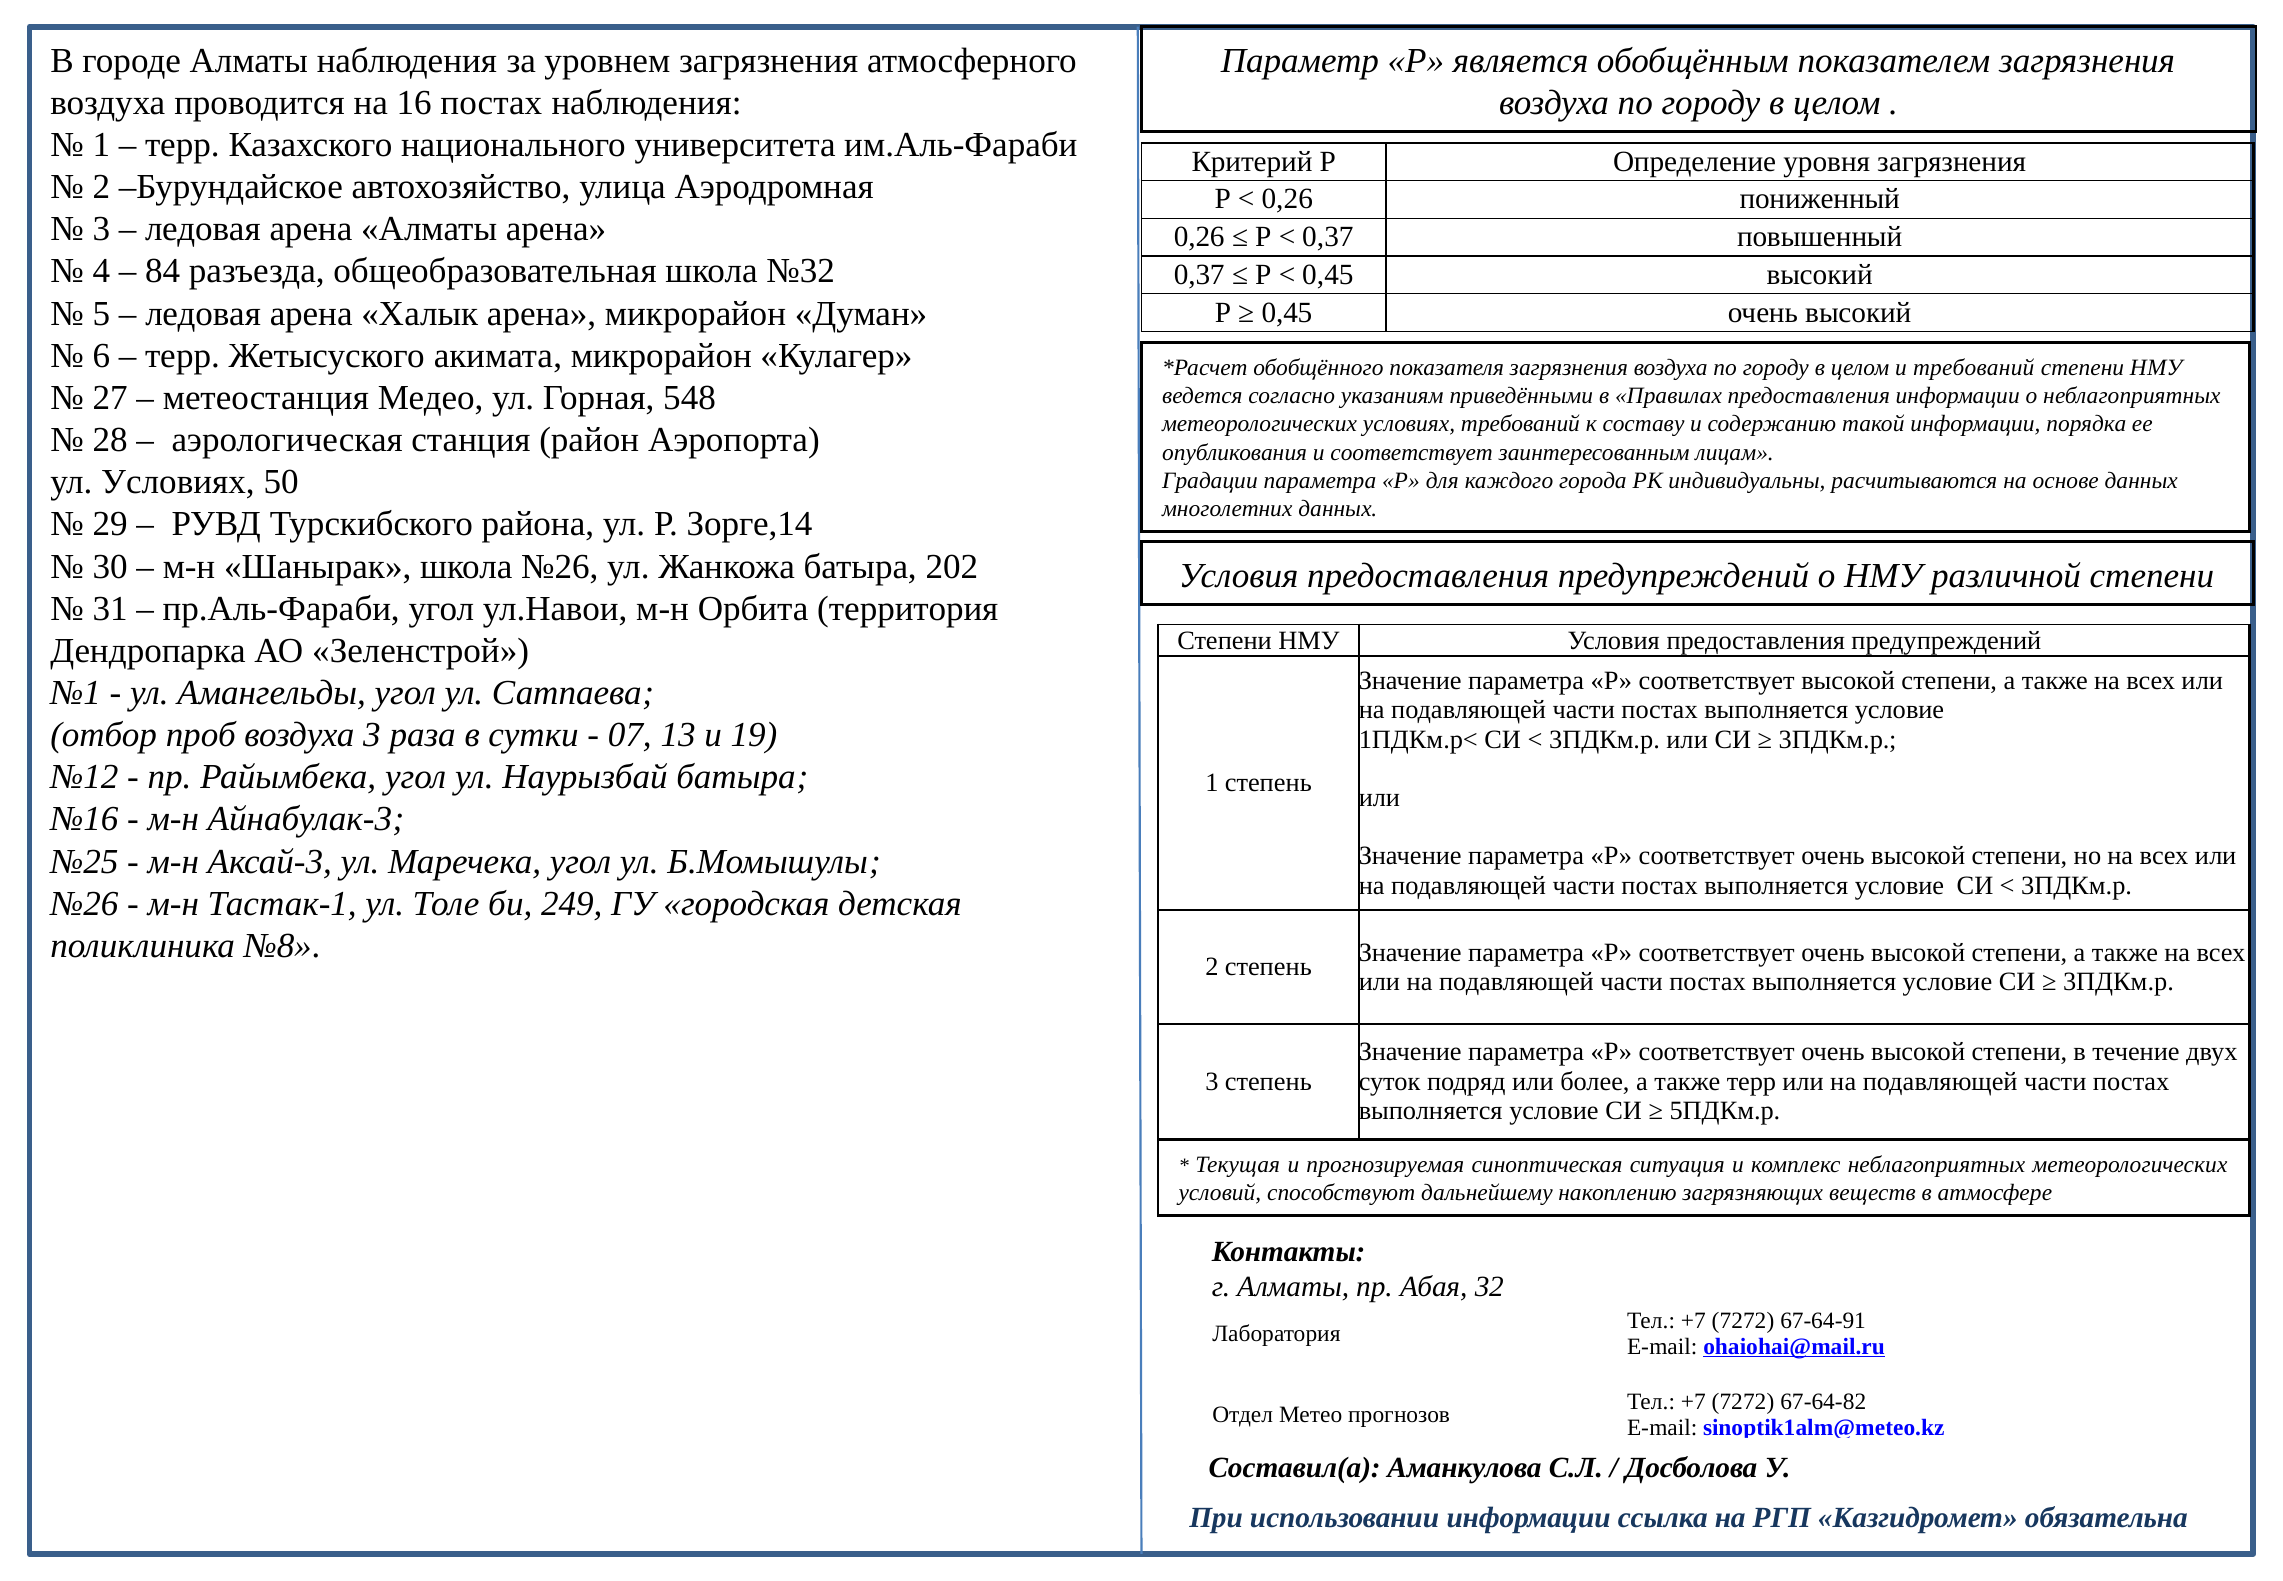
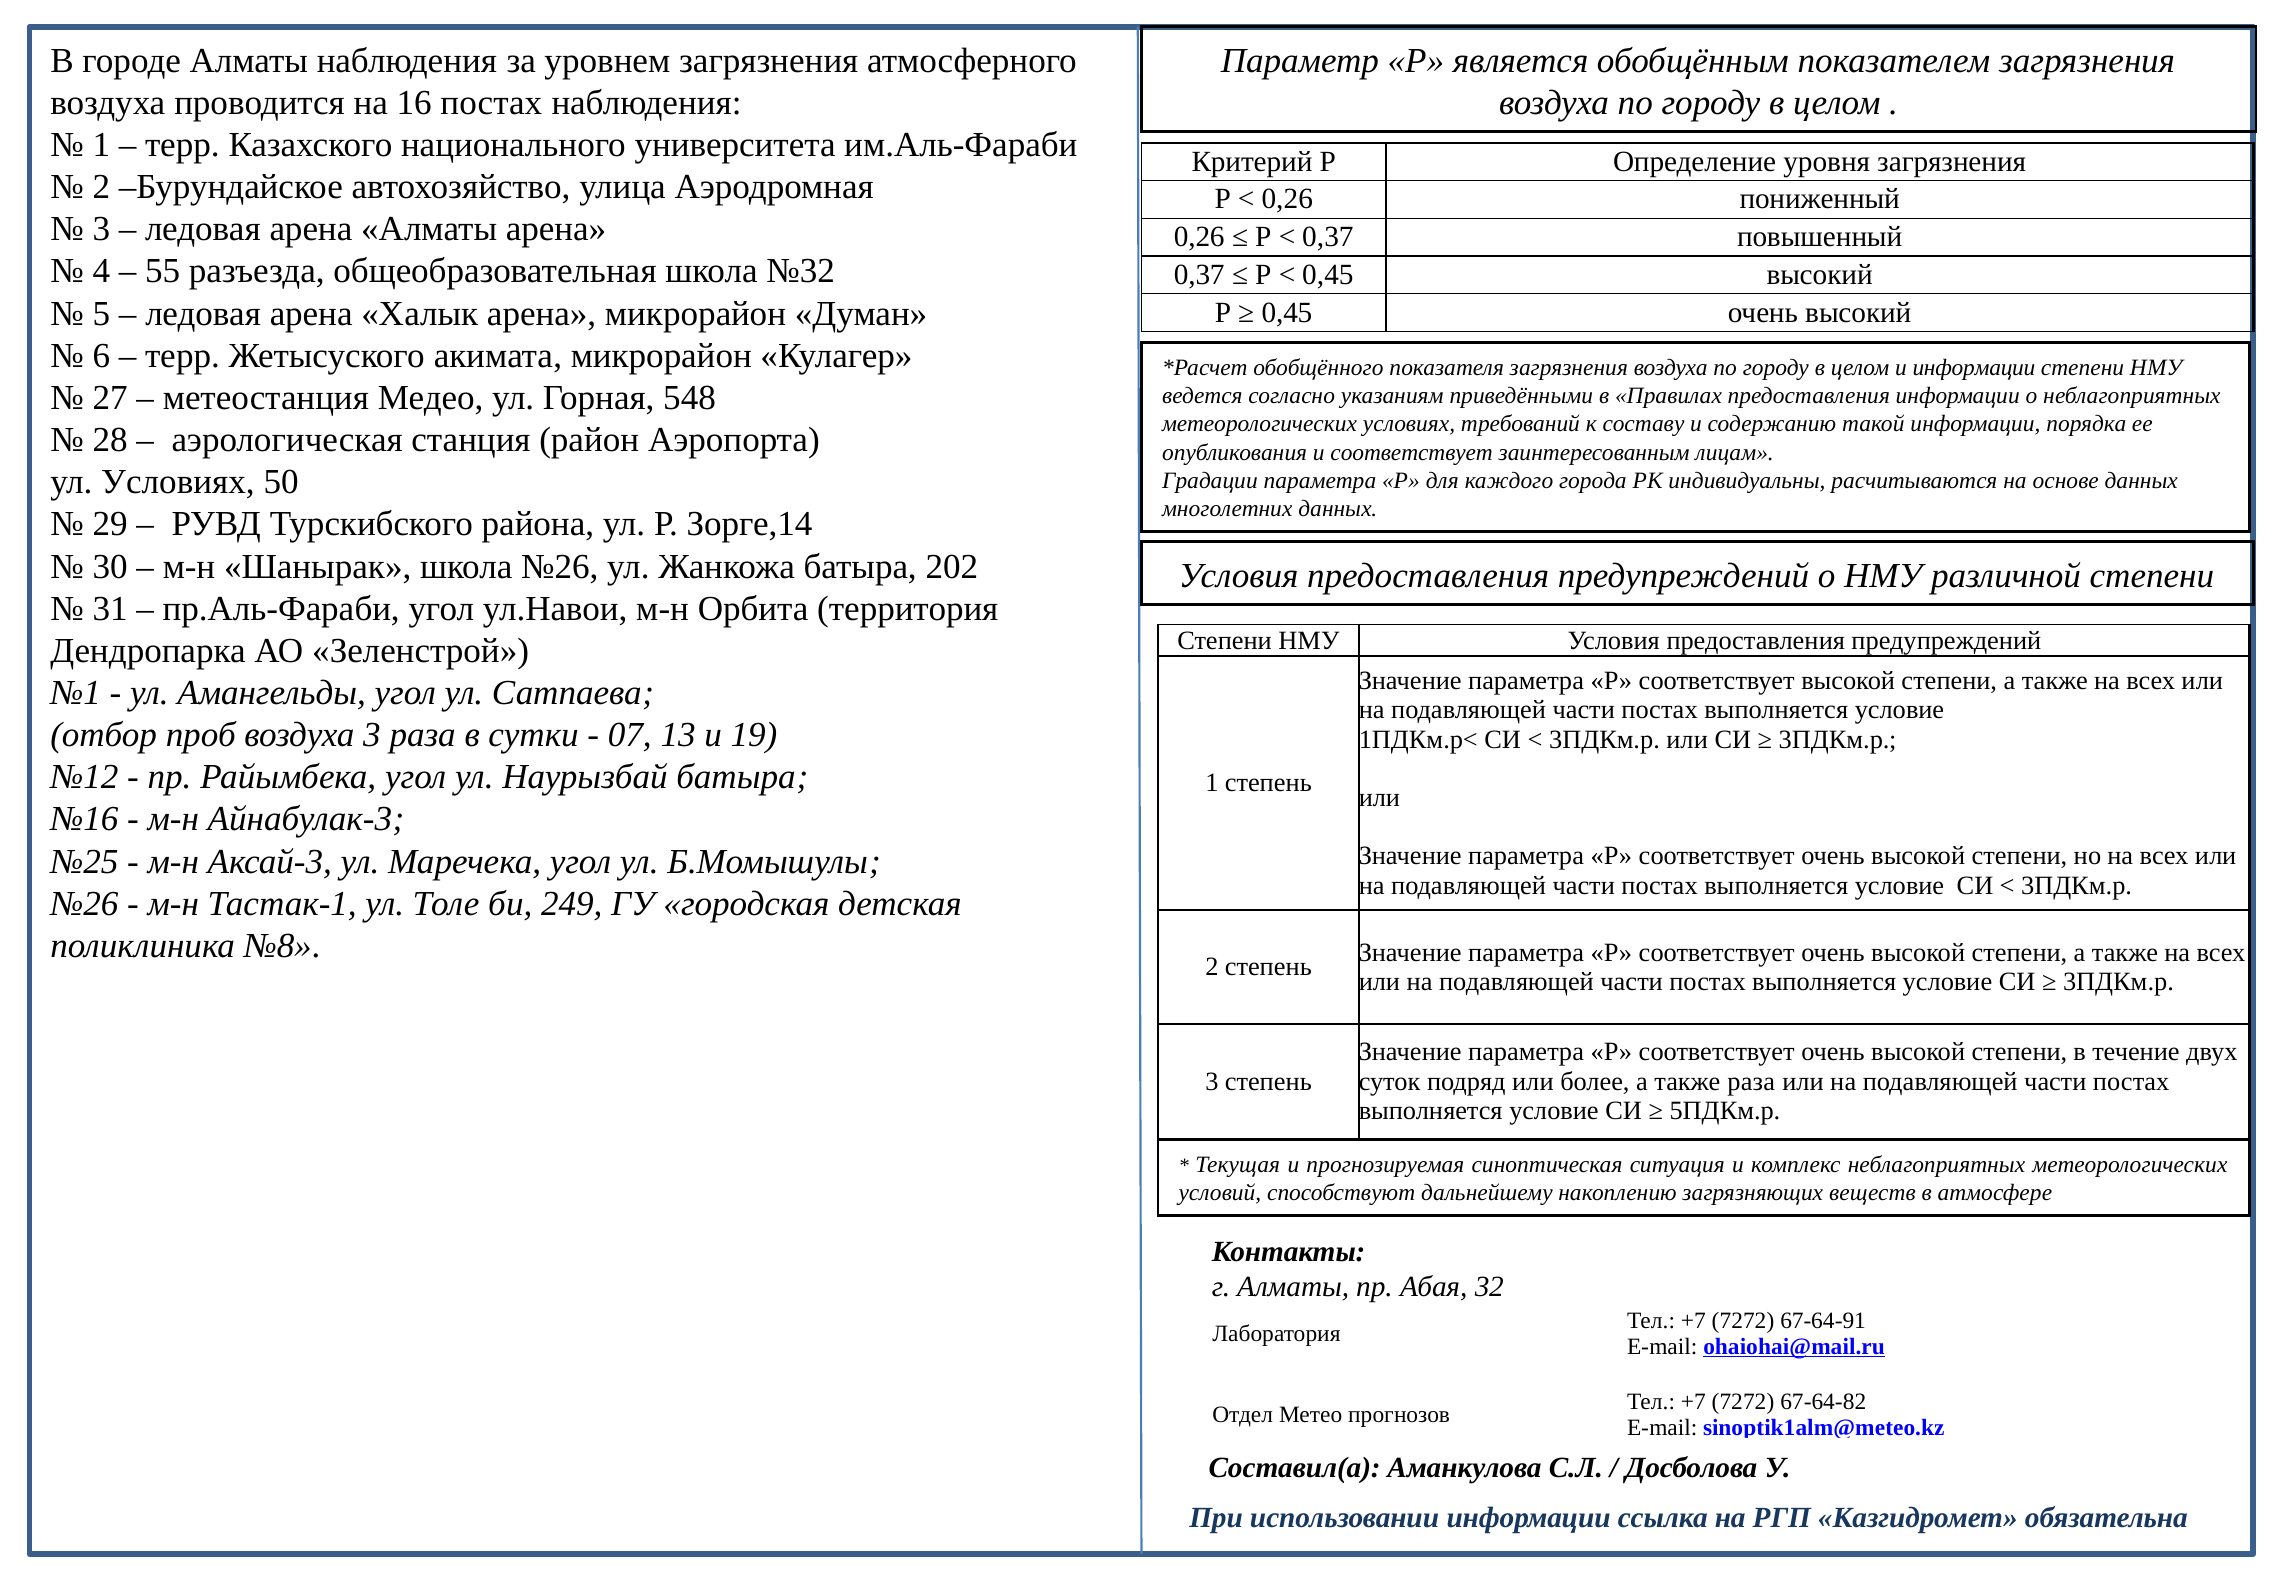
84: 84 -> 55 (163, 271)
и требований: требований -> информации (1974, 368)
также терр: терр -> раза (1751, 1081)
